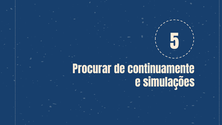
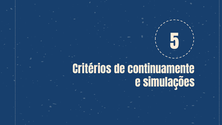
Procurar: Procurar -> Critérios (92, 70)
